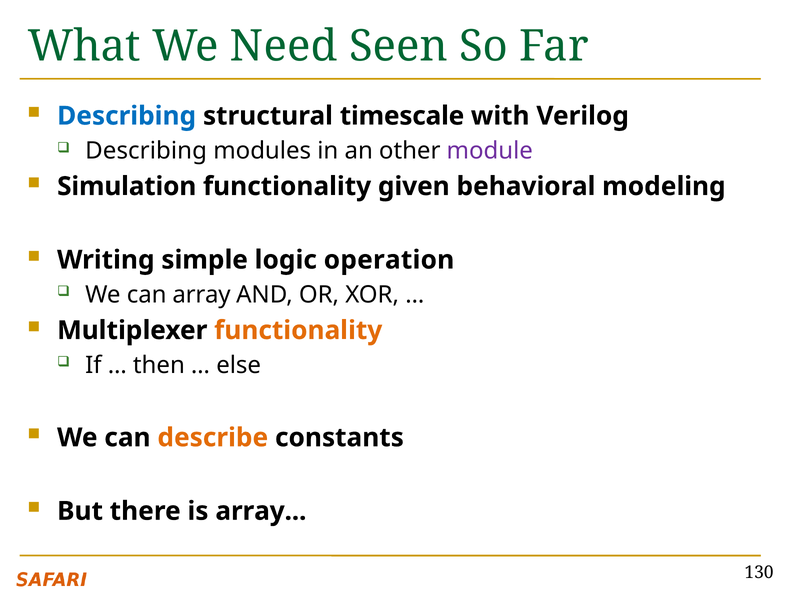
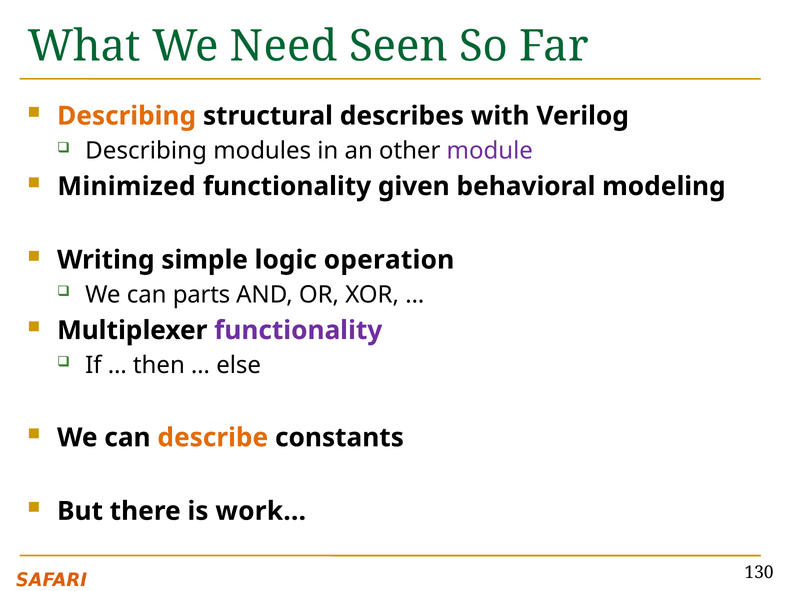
Describing colour: blue -> orange (127, 116)
timescale: timescale -> describes (402, 116)
Simulation: Simulation -> Minimized (126, 186)
can array: array -> parts (202, 294)
functionality colour: orange -> purple (298, 330)
is array: array -> work (261, 510)
